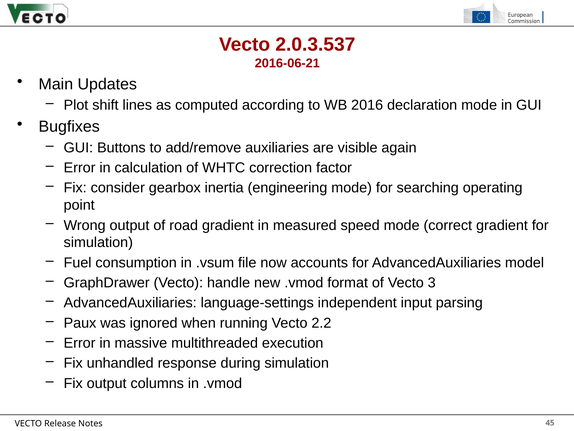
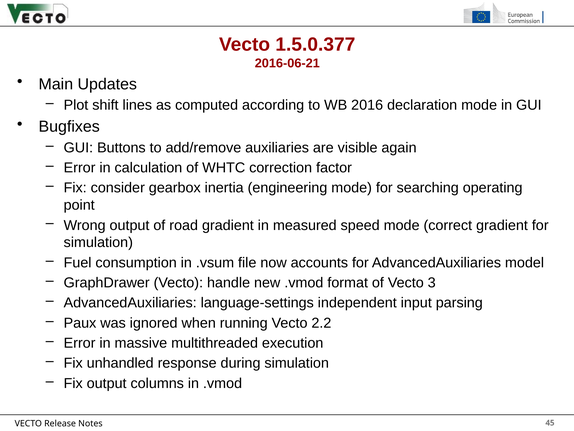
2.0.3.537: 2.0.3.537 -> 1.5.0.377 (315, 45)
